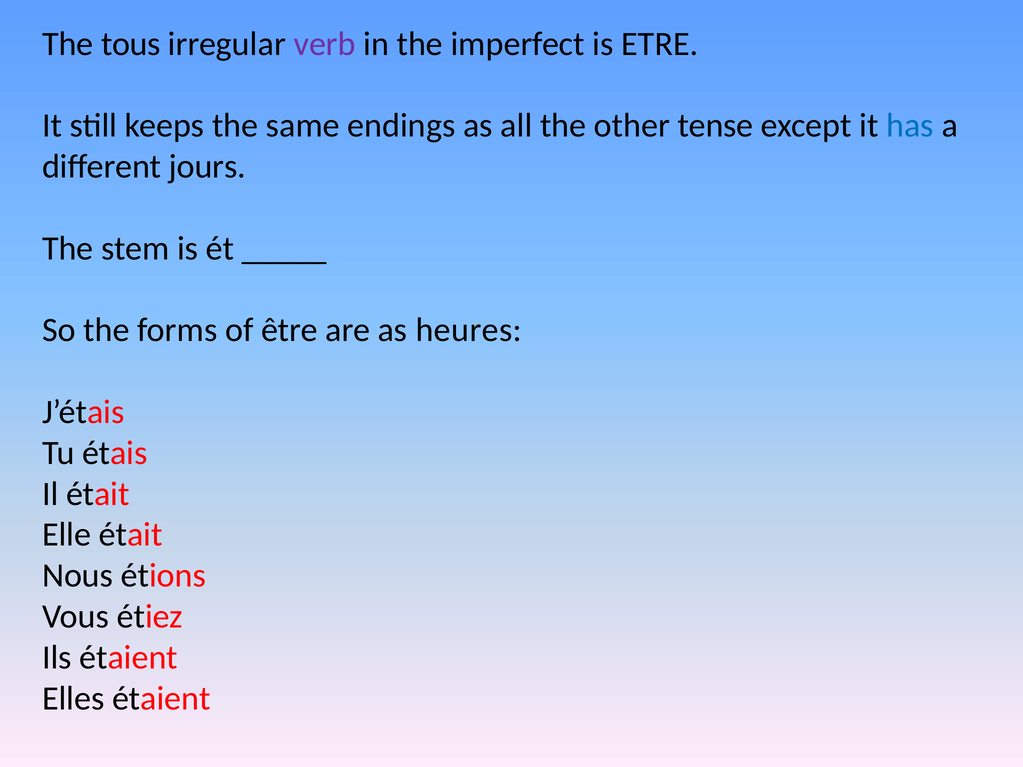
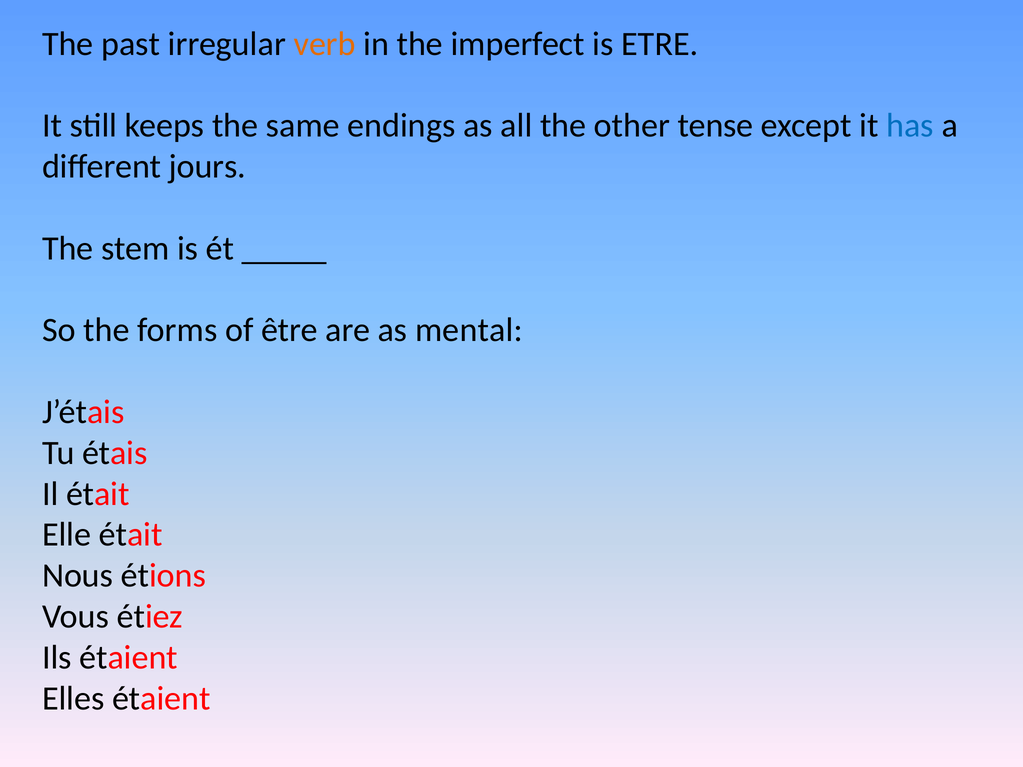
tous: tous -> past (131, 44)
verb colour: purple -> orange (325, 44)
heures: heures -> mental (469, 330)
